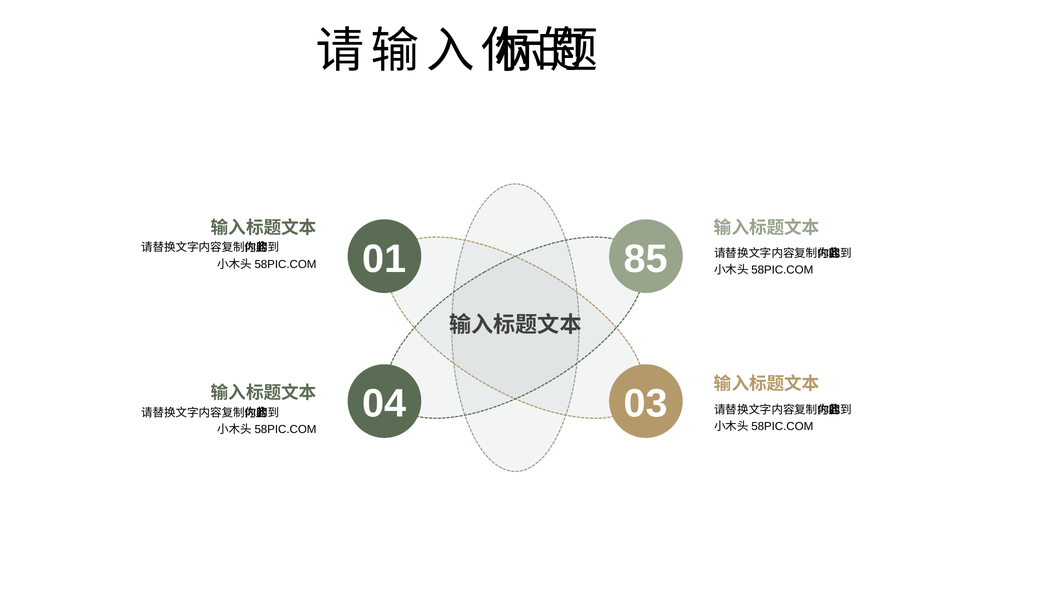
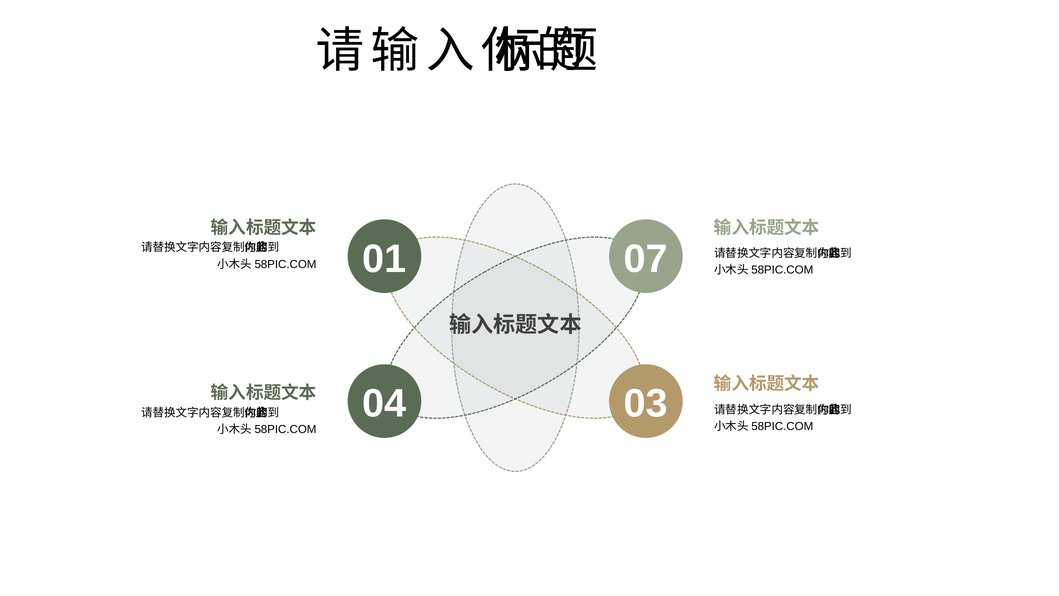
85: 85 -> 07 (646, 259)
